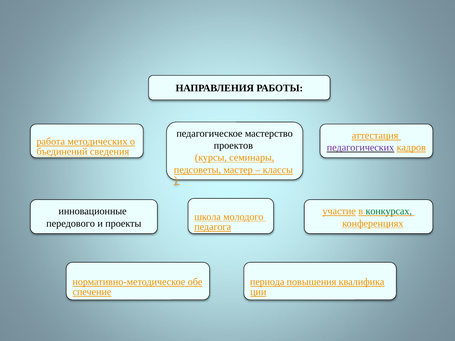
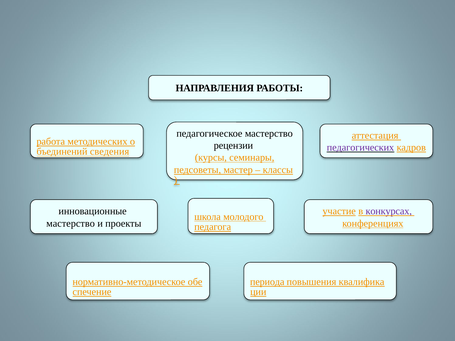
проектов: проектов -> рецензии (233, 146)
конкурсах colour: green -> purple (389, 211)
передового: передового -> мастерство (71, 224)
